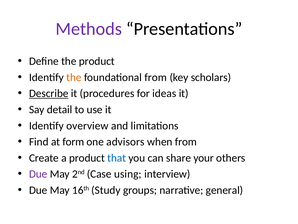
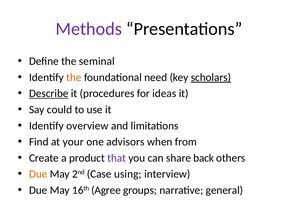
the product: product -> seminal (97, 61)
foundational from: from -> need (156, 77)
scholars underline: none -> present (211, 77)
detail: detail -> could (59, 109)
form: form -> your (73, 141)
that colour: blue -> purple (117, 158)
your: your -> back (204, 158)
Due colour: purple -> orange (38, 174)
Study: Study -> Agree (106, 190)
